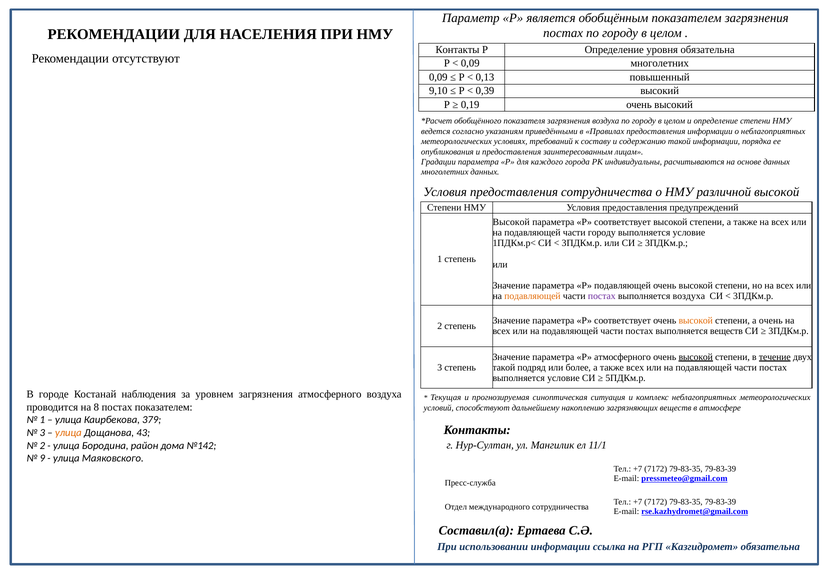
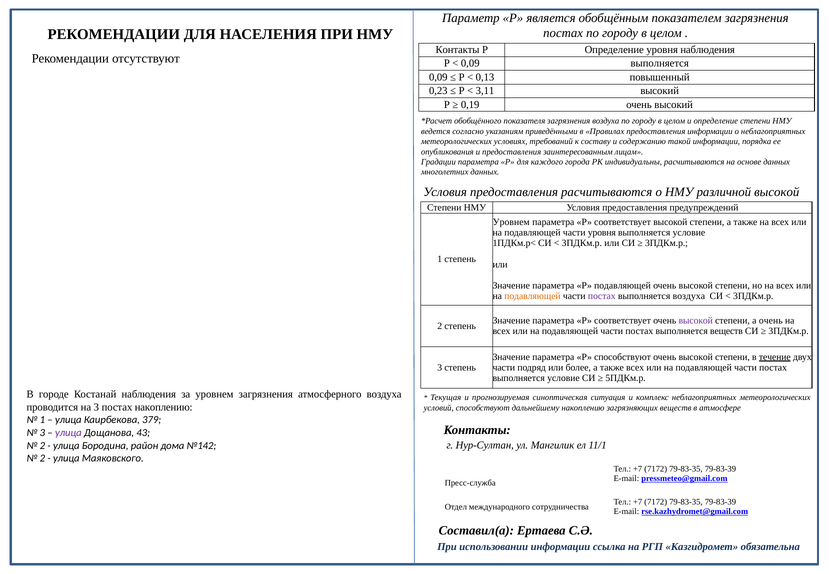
уровня обязательна: обязательна -> наблюдения (708, 50)
0,09 многолетних: многолетних -> выполняется (660, 63)
9,10: 9,10 -> 0,23 (438, 91)
0,39: 0,39 -> 3,11 (485, 91)
предоставления сотрудничества: сотрудничества -> расчитываются (607, 192)
Высокой: Высокой -> Уровнем (511, 222)
части городу: городу -> уровня (602, 233)
высокой colour: orange -> purple (696, 321)
Р атмосферного: атмосферного -> способствуют (623, 357)
высокой underline: present -> none (696, 357)
такой: такой -> части (504, 367)
на 8: 8 -> 3 (96, 407)
постах показателем: показателем -> накоплению (164, 407)
улица colour: orange -> purple (68, 433)
9: 9 -> 2 (42, 458)
